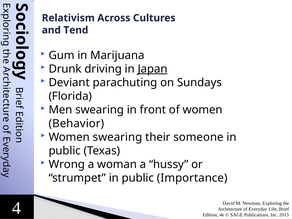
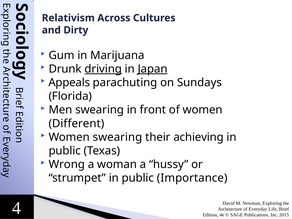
Tend: Tend -> Dirty (76, 30)
driving underline: none -> present (103, 69)
Deviant: Deviant -> Appeals (69, 83)
Behavior: Behavior -> Different (76, 123)
someone: someone -> achieving (199, 137)
